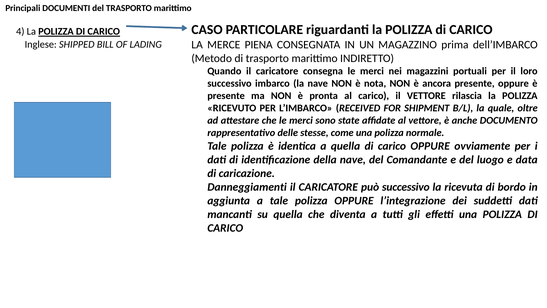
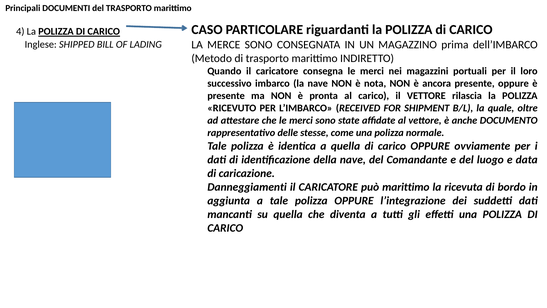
MERCE PIENA: PIENA -> SONO (259, 45)
può successivo: successivo -> marittimo (406, 187)
